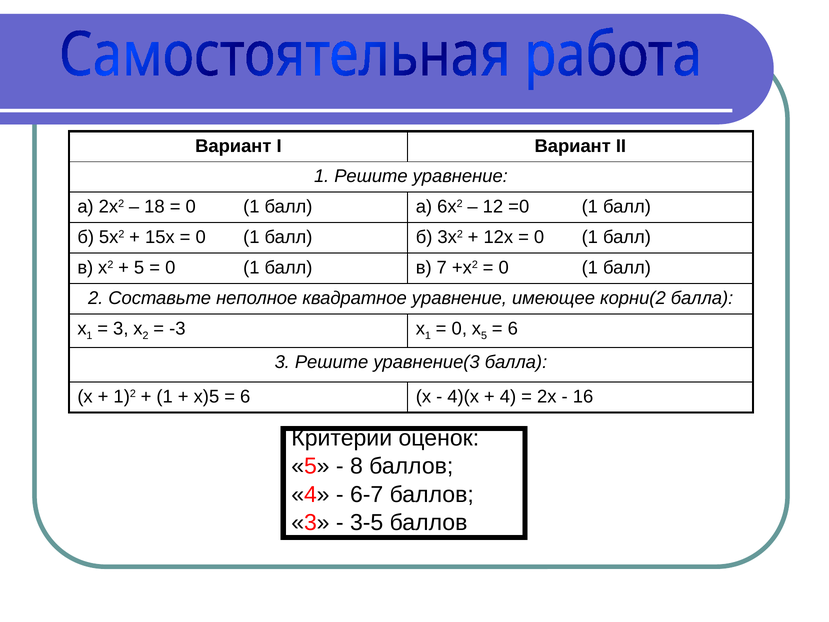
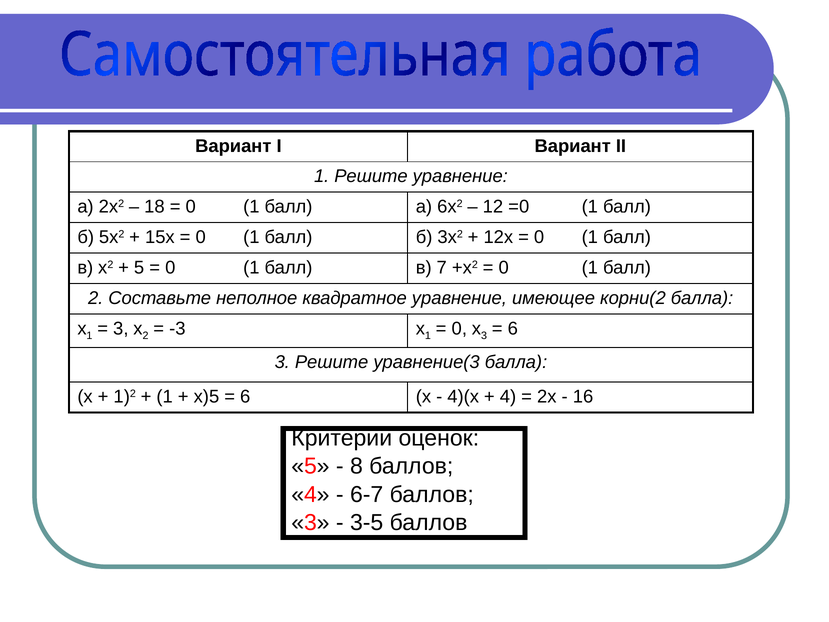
x 5: 5 -> 3 (484, 336)
